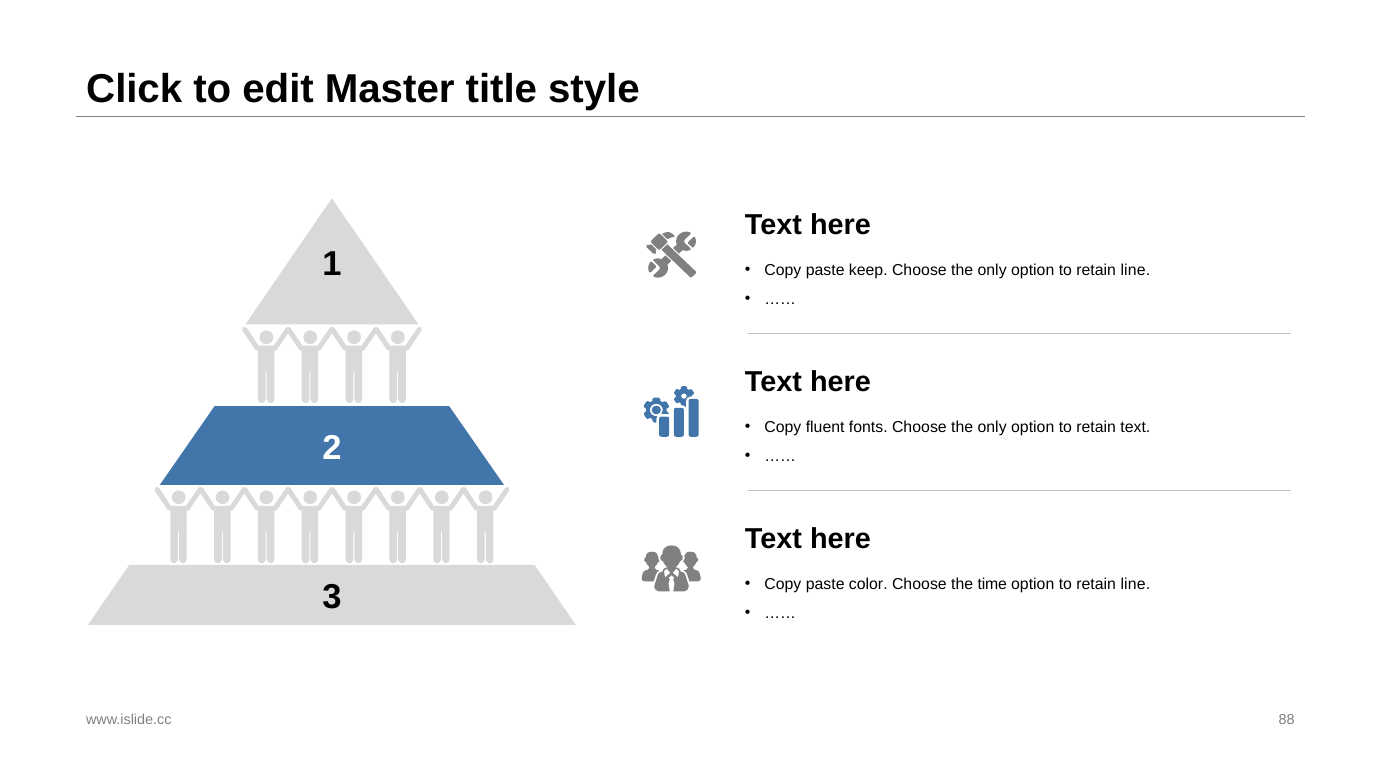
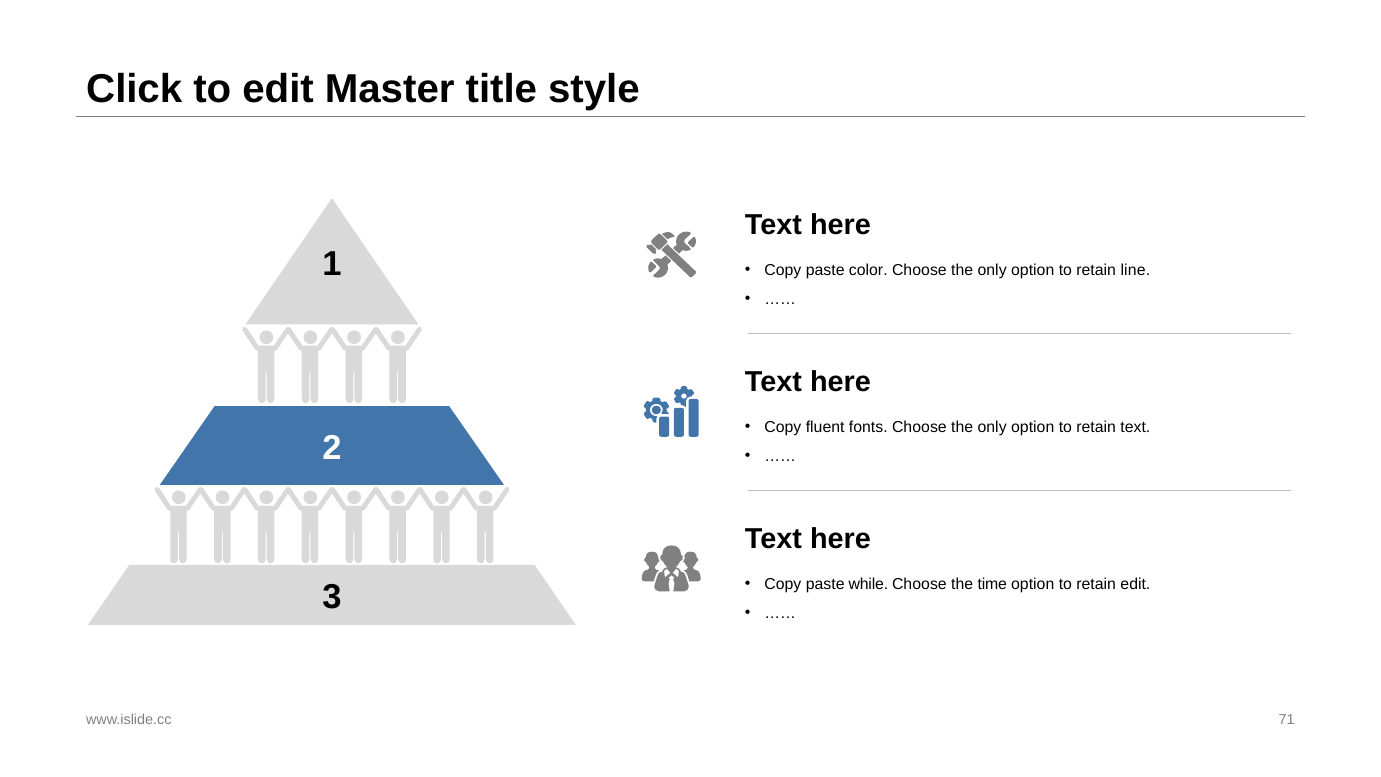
keep: keep -> color (868, 271)
color: color -> while (868, 584)
line: line -> edit (1135, 584)
88: 88 -> 71 (1287, 720)
